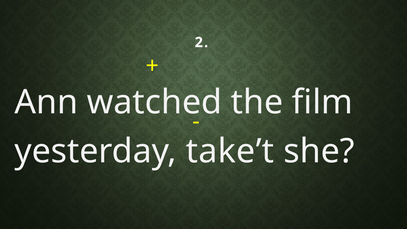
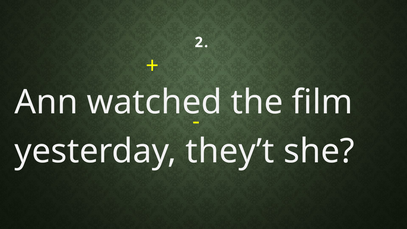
take’t: take’t -> they’t (230, 151)
